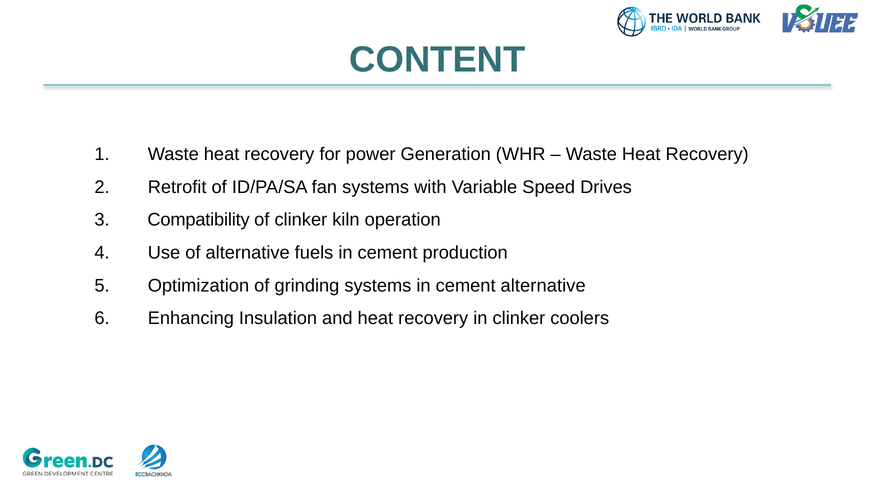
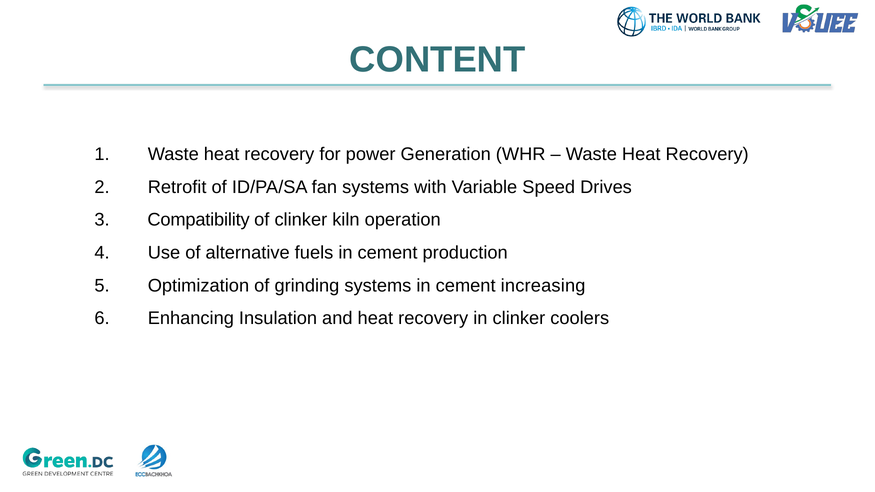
cement alternative: alternative -> increasing (543, 286)
